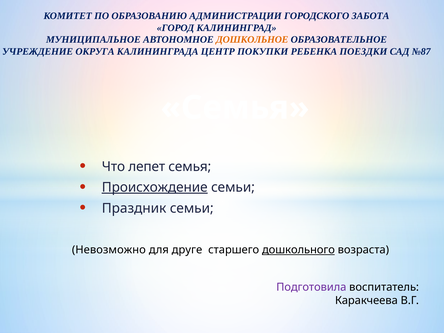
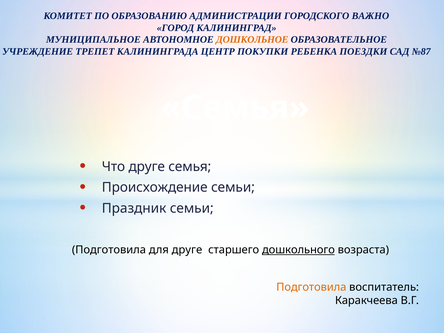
ЗАБОТА: ЗАБОТА -> ВАЖНО (370, 16)
ОКРУГА: ОКРУГА -> ТРЕПЕТ (95, 52)
Что лепет: лепет -> друге (147, 167)
Происхождение underline: present -> none (155, 187)
Невозможно: Невозможно -> Подготовила (109, 250)
Подготовила colour: purple -> orange (311, 287)
